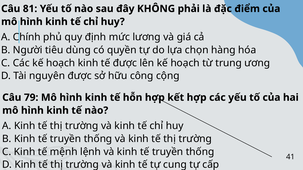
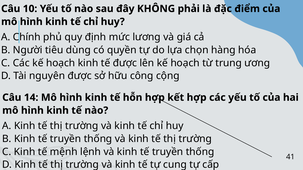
81: 81 -> 10 (30, 9)
79: 79 -> 14 (31, 98)
